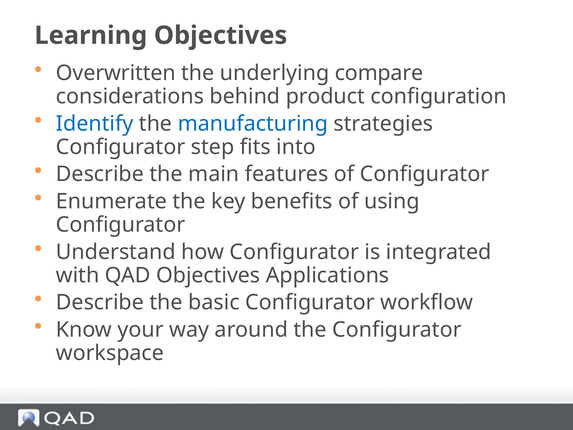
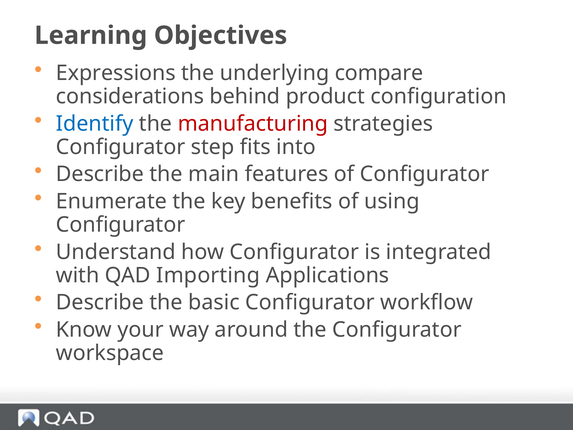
Overwritten: Overwritten -> Expressions (116, 73)
manufacturing colour: blue -> red (253, 124)
QAD Objectives: Objectives -> Importing (208, 275)
